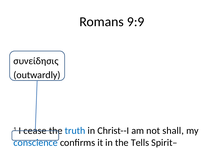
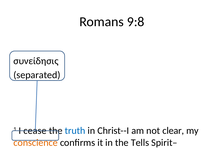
9:9: 9:9 -> 9:8 (136, 22)
outwardly: outwardly -> separated (37, 75)
shall: shall -> clear (173, 131)
conscience colour: blue -> orange (36, 143)
